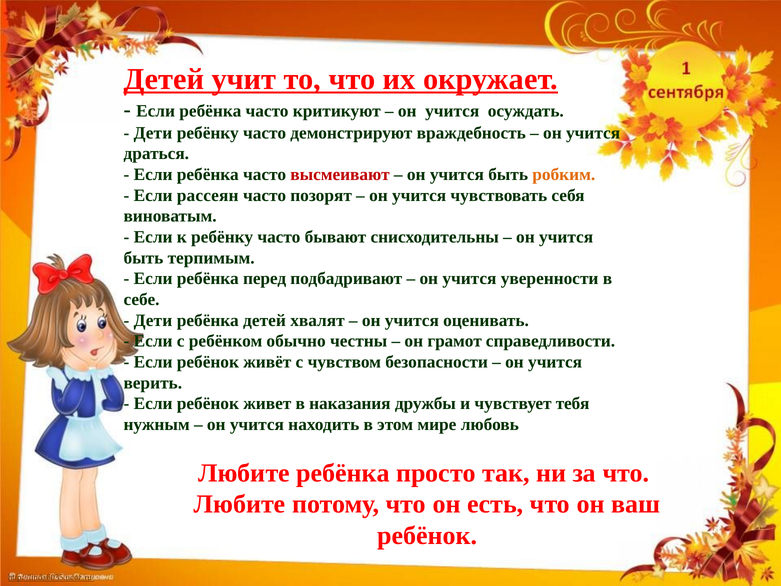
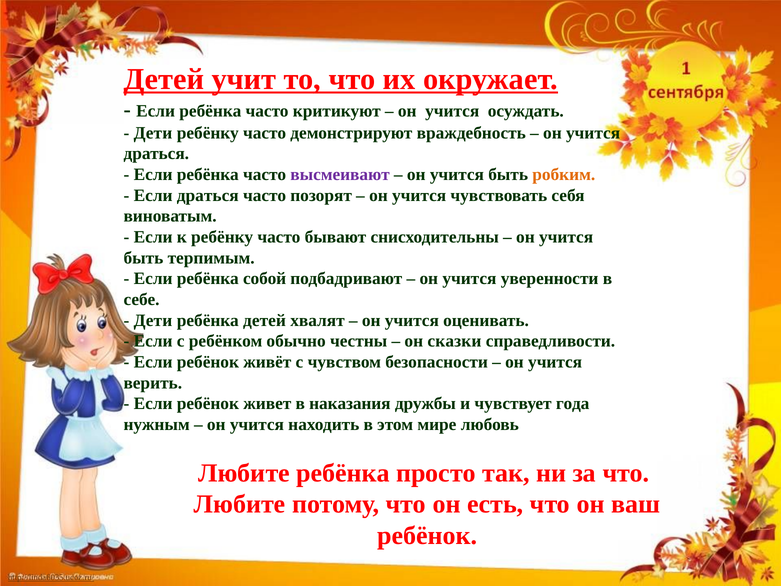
высмеивают colour: red -> purple (340, 175)
Если рассеян: рассеян -> драться (208, 195)
перед: перед -> собой (265, 279)
грамот: грамот -> сказки (454, 341)
тебя: тебя -> года (573, 404)
